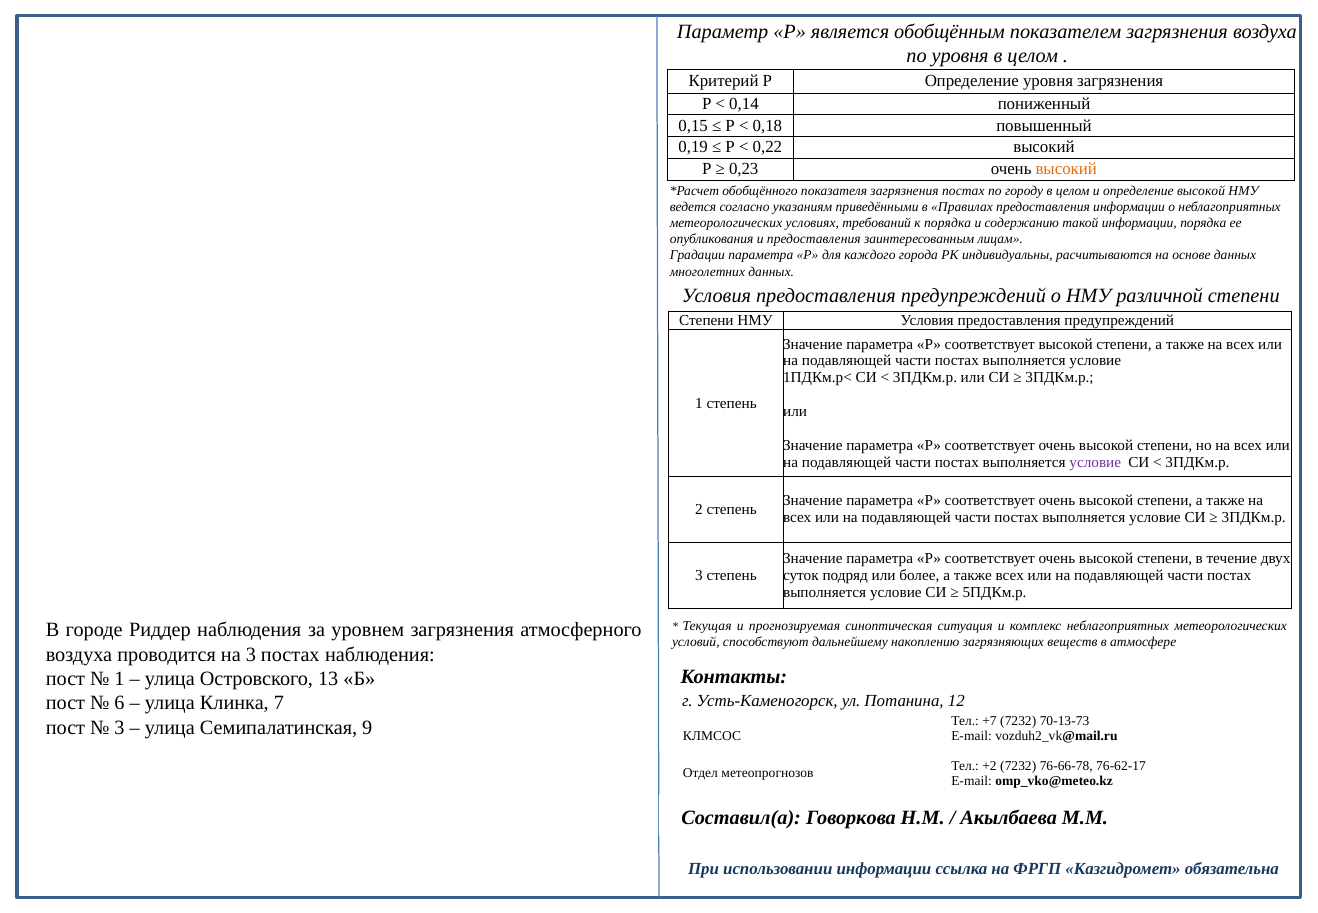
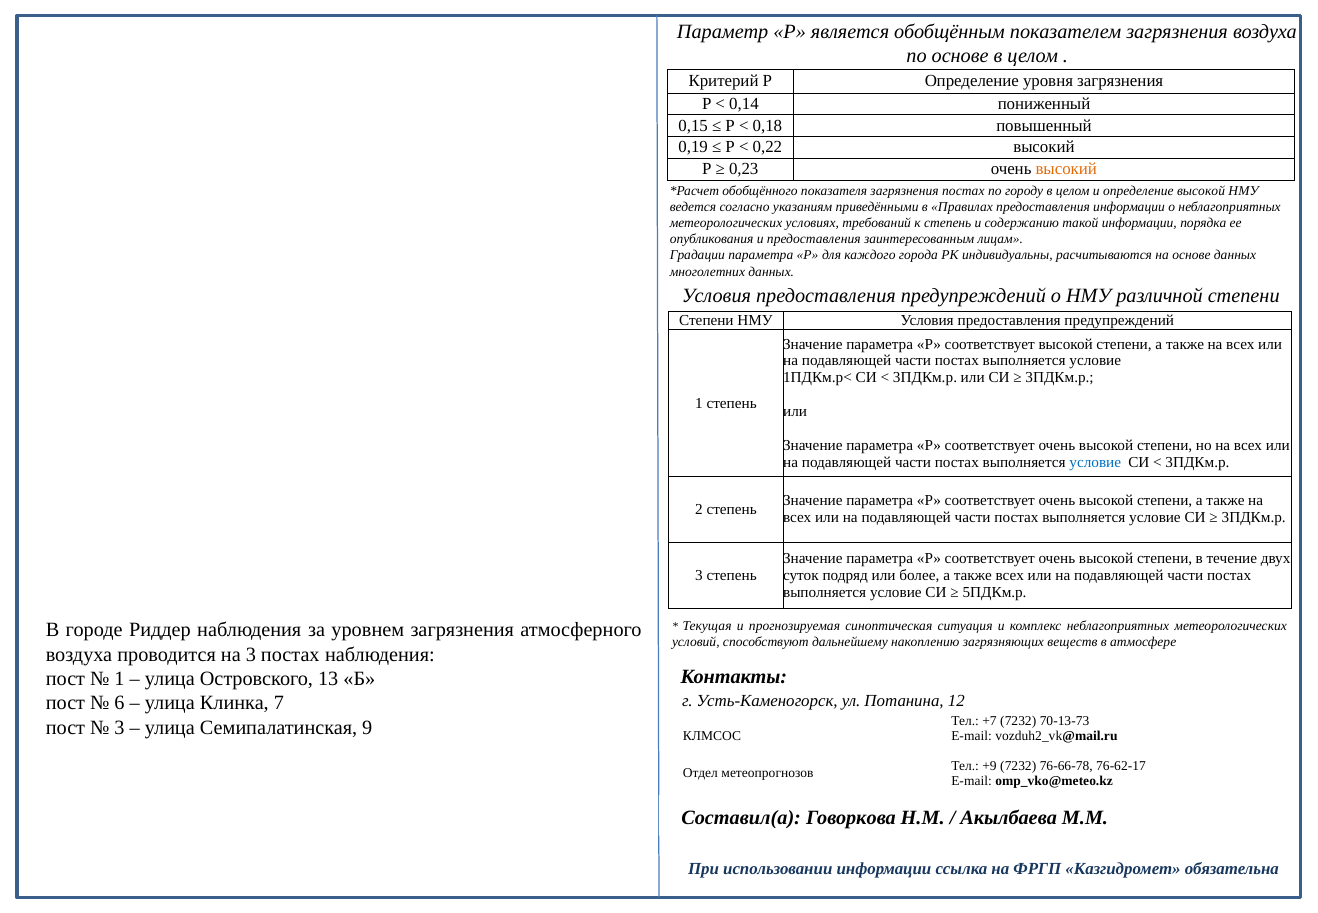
по уровня: уровня -> основе (960, 56)
к порядка: порядка -> степень (948, 223)
условие colour: purple -> blue (1095, 462)
+2: +2 -> +9 (990, 765)
